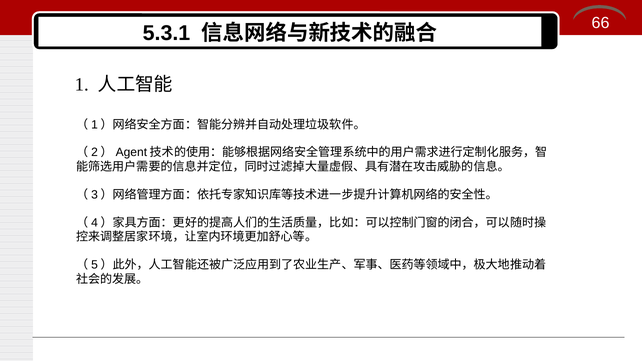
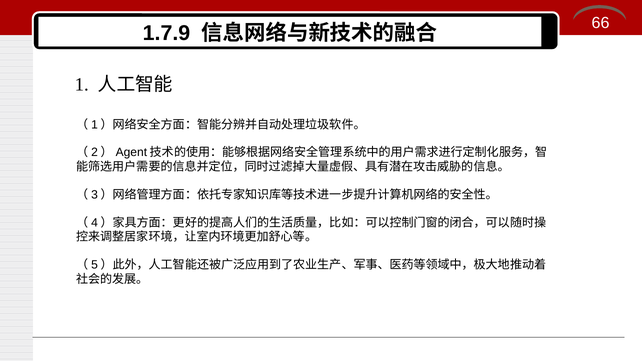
5.3.1: 5.3.1 -> 1.7.9 (166, 33)
